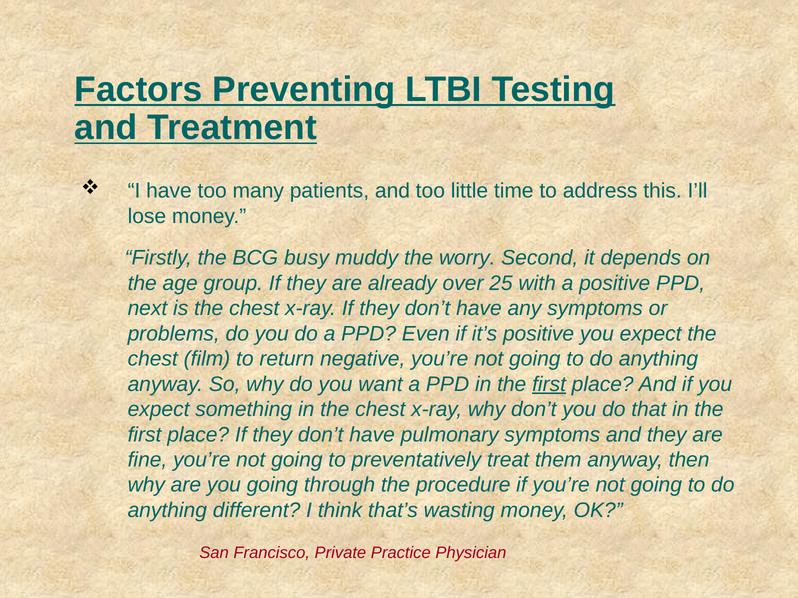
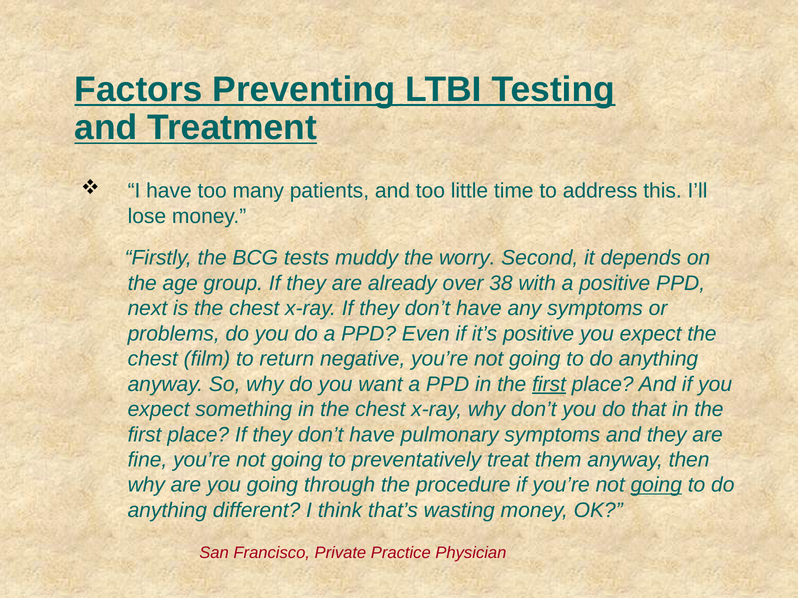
busy: busy -> tests (307, 258)
25: 25 -> 38 (501, 283)
going underline: none -> present (656, 485)
